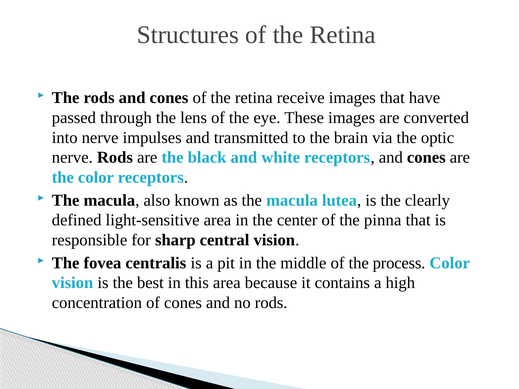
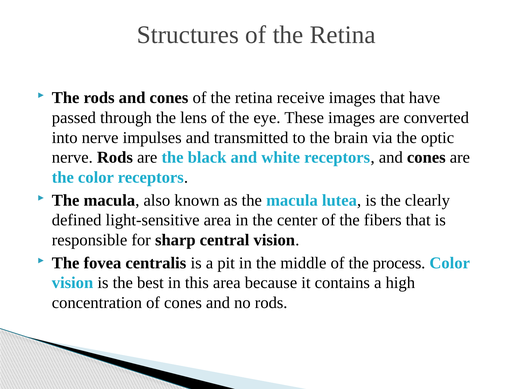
pinna: pinna -> fibers (383, 220)
